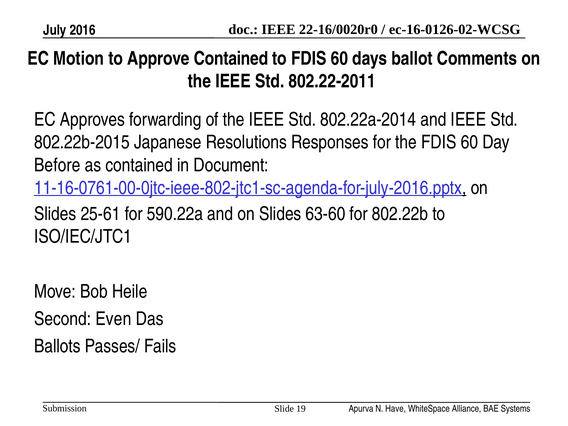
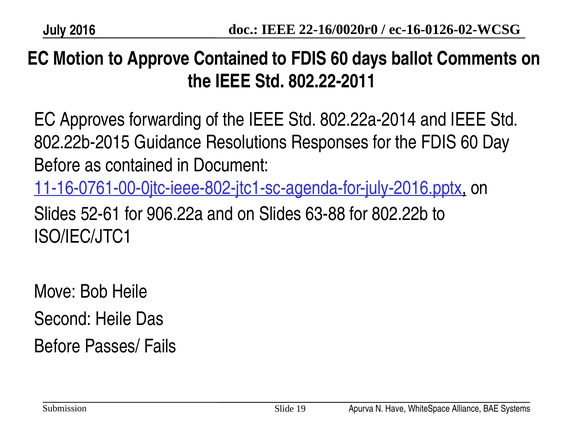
Japanese: Japanese -> Guidance (168, 142)
25-61: 25-61 -> 52-61 (101, 214)
590.22a: 590.22a -> 906.22a (175, 214)
63-60: 63-60 -> 63-88 (326, 214)
Second Even: Even -> Heile (113, 319)
Ballots: Ballots -> Before (57, 346)
